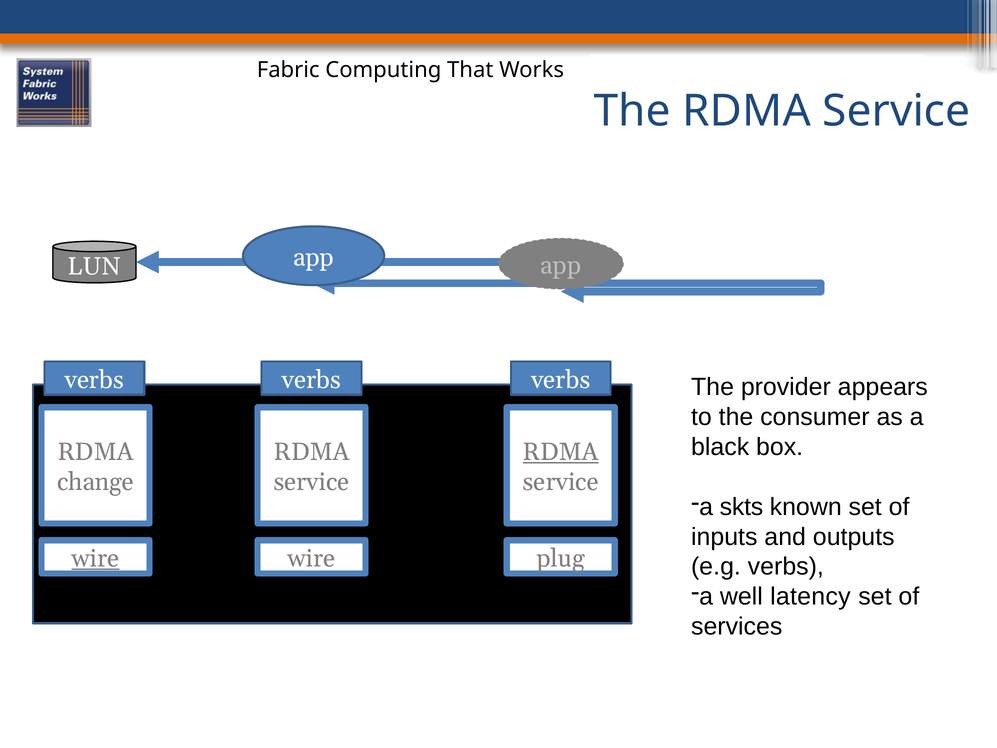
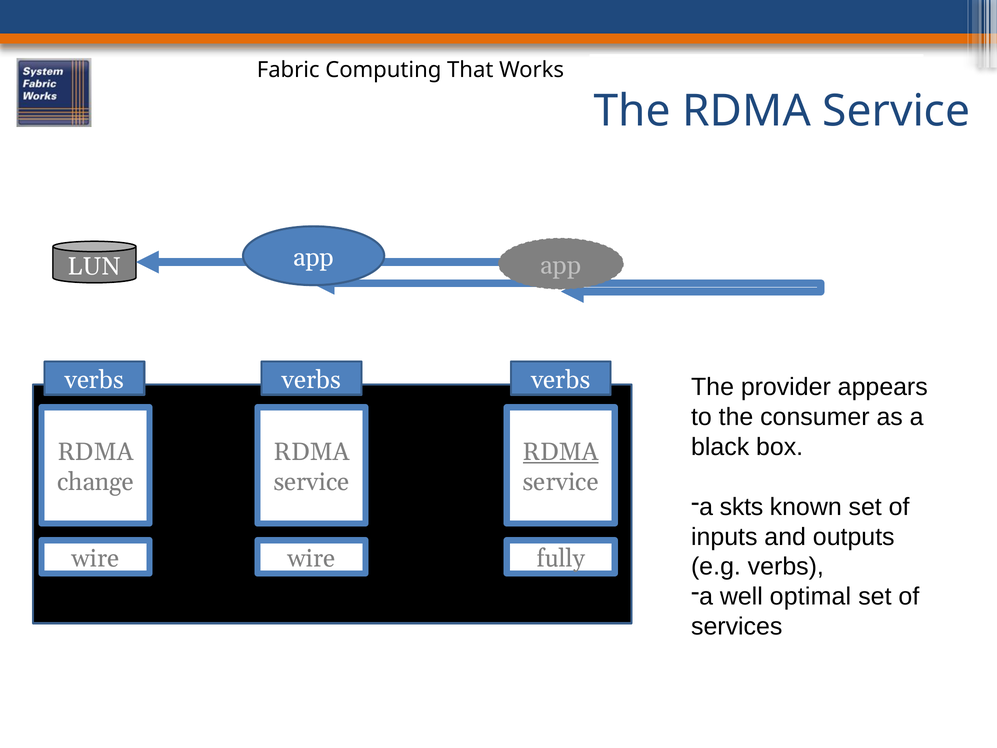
wire underline: present -> none (95, 558)
plug: plug -> fully (561, 558)
latency: latency -> optimal (810, 596)
